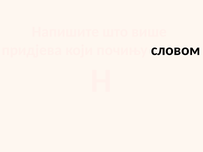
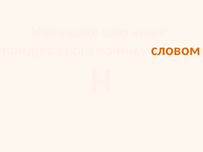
словом colour: black -> orange (176, 50)
